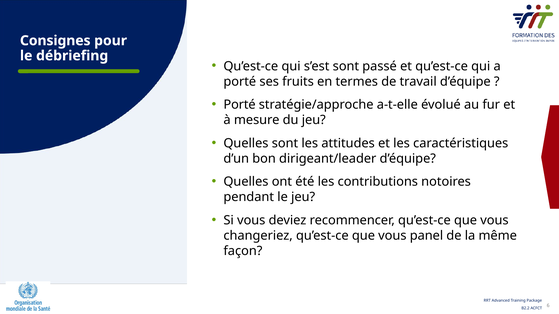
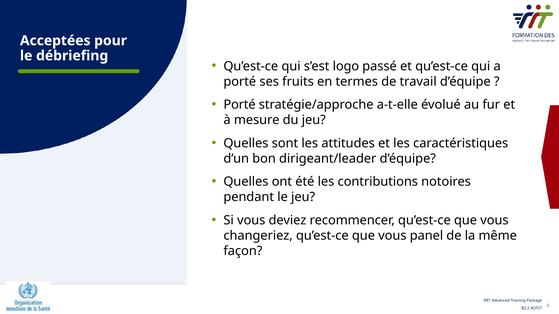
Consignes: Consignes -> Acceptées (55, 41)
s’est sont: sont -> logo (346, 66)
